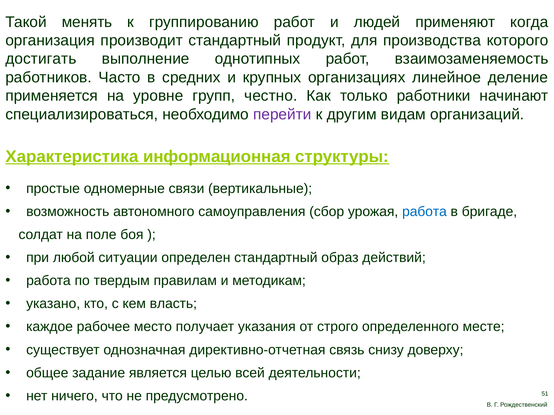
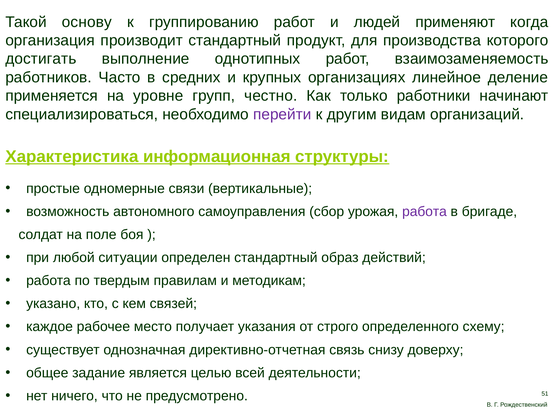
менять: менять -> основу (87, 22)
работа colour: blue -> purple (424, 212)
власть: власть -> связей (173, 304)
месте: месте -> схему (484, 327)
